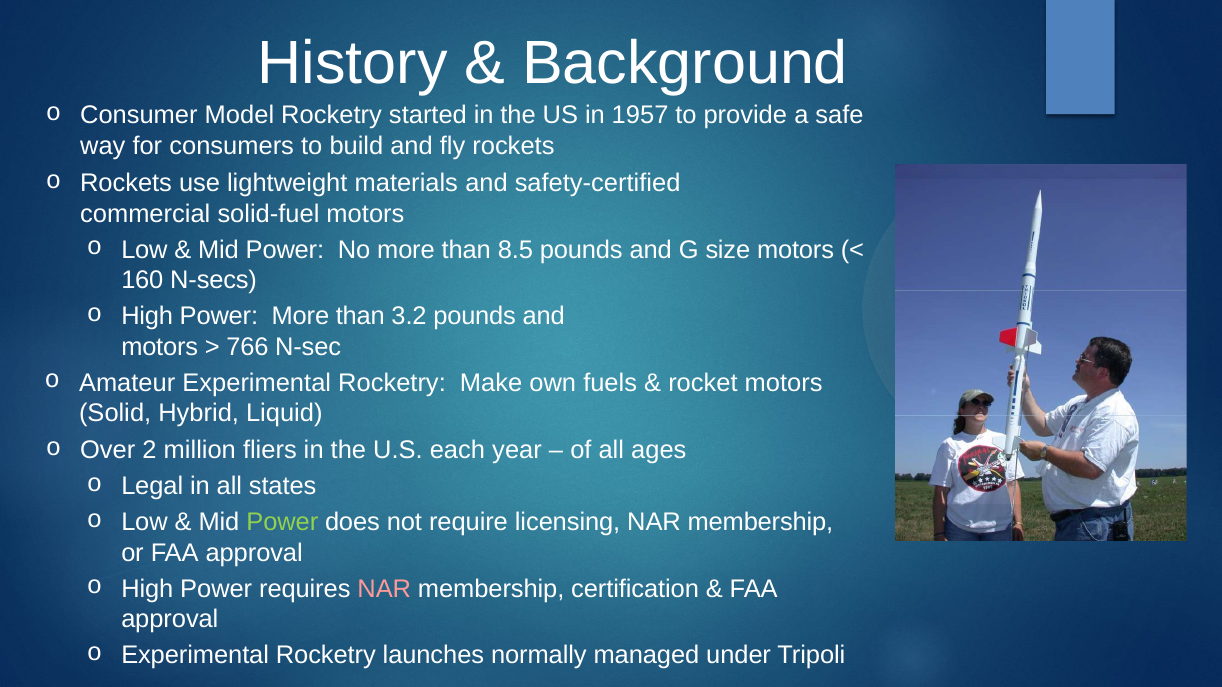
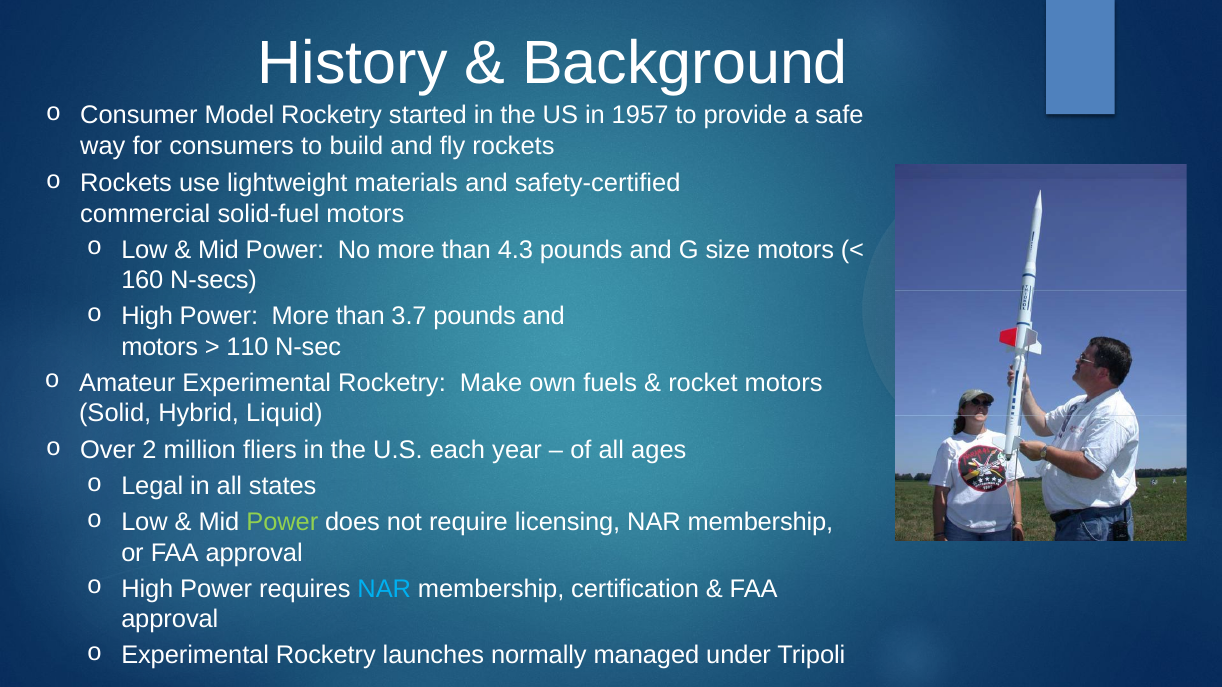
8.5: 8.5 -> 4.3 (515, 250)
3.2: 3.2 -> 3.7 (409, 317)
766: 766 -> 110 (247, 347)
NAR colour: pink -> light blue (384, 589)
